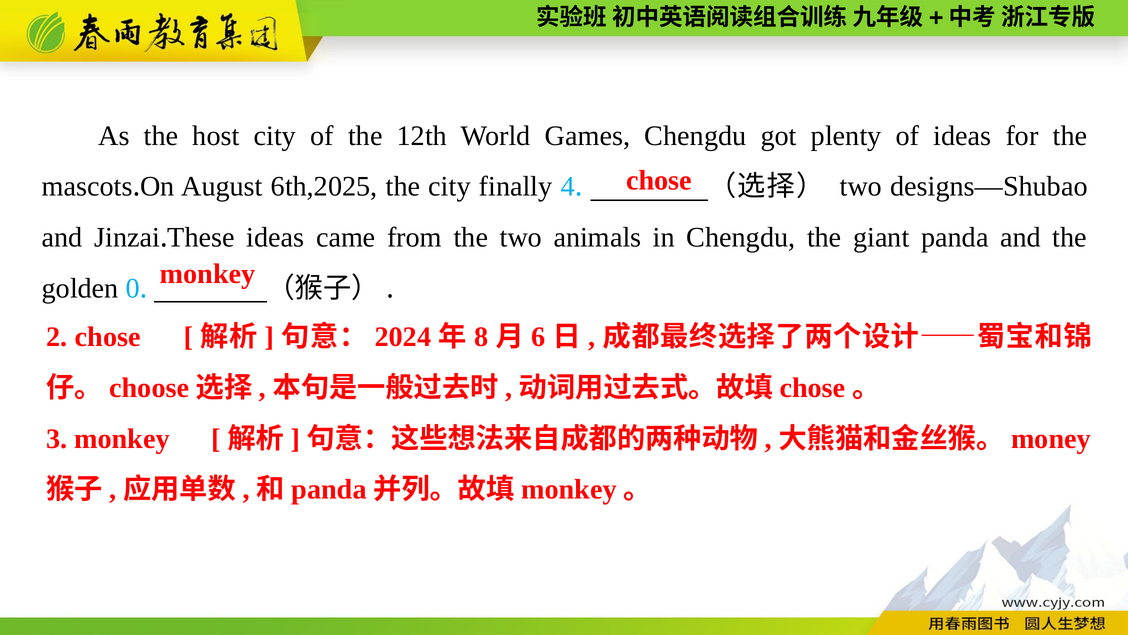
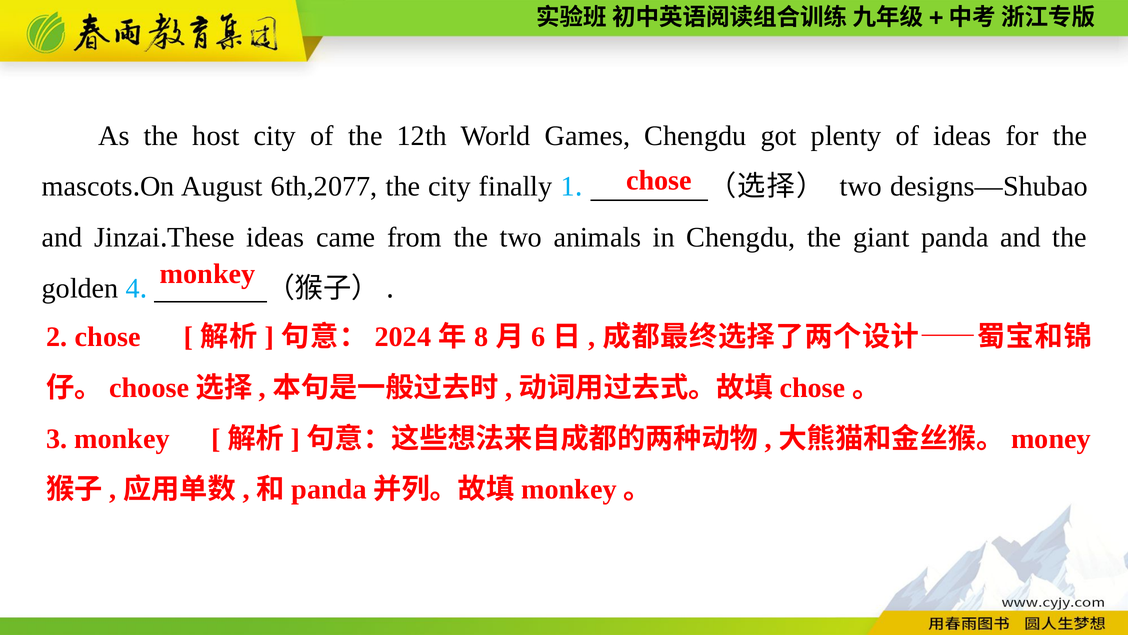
6th,2025: 6th,2025 -> 6th,2077 (324, 187)
4: 4 -> 1 (568, 187)
0: 0 -> 4 (133, 288)
